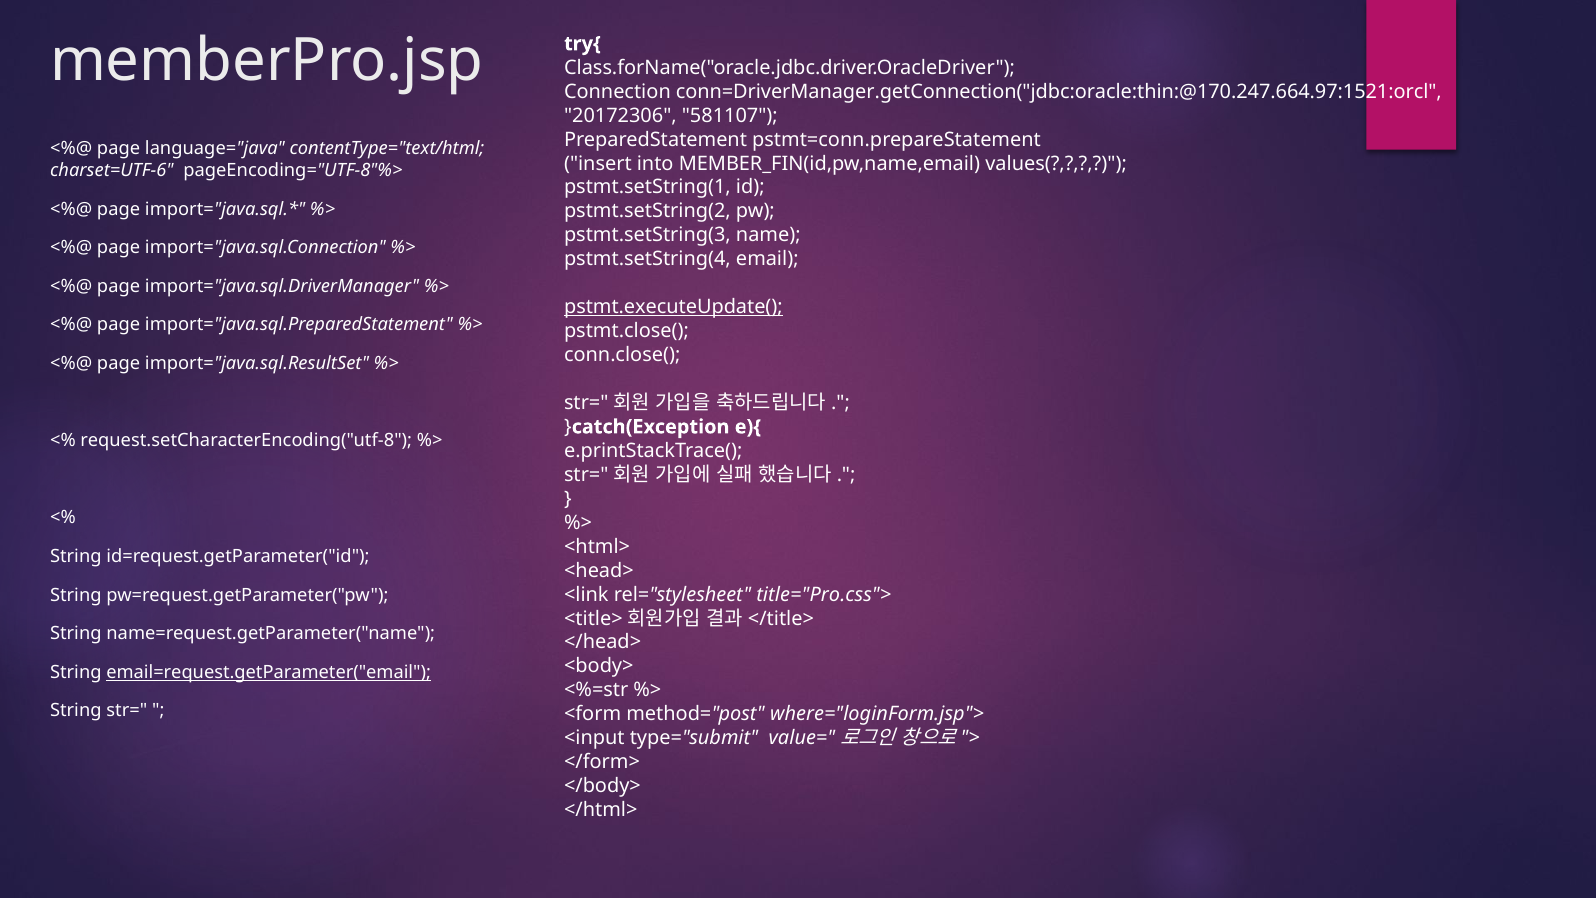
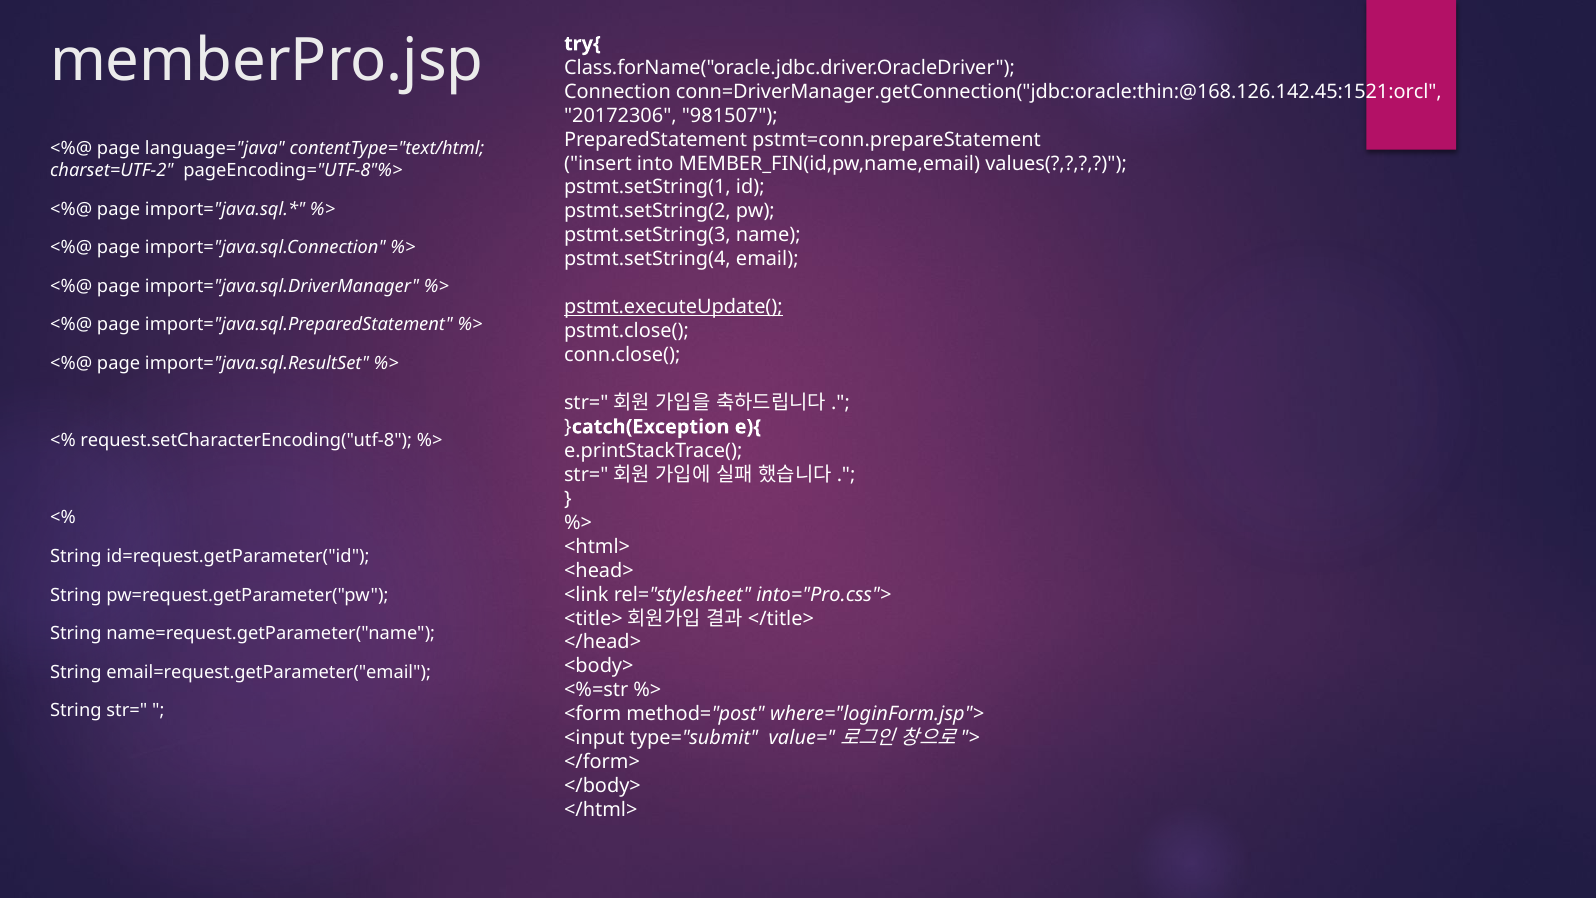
conn=DriverManager.getConnection("jdbc:oracle:thin:@170.247.664.97:1521:orcl: conn=DriverManager.getConnection("jdbc:oracle:thin:@170.247.664.97:1521:orcl -> conn=DriverManager.getConnection("jdbc:oracle:thin:@168.126.142.45:1521:orcl (1059, 92)
581107: 581107 -> 981507 (730, 116)
charset=UTF-6: charset=UTF-6 -> charset=UTF-2 (112, 170)
title="Pro.css">: title="Pro.css"> -> into="Pro.css"> (824, 594)
email=request.getParameter("email underline: present -> none (269, 672)
